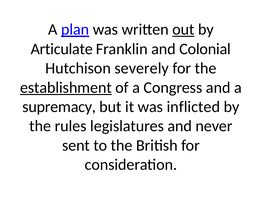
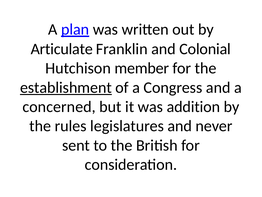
out underline: present -> none (183, 29)
severely: severely -> member (142, 68)
supremacy: supremacy -> concerned (59, 107)
inflicted: inflicted -> addition (193, 107)
